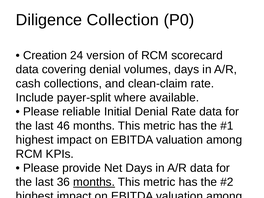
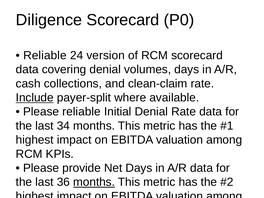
Diligence Collection: Collection -> Scorecard (123, 20)
Creation: Creation -> Reliable (45, 55)
Include underline: none -> present (35, 98)
46: 46 -> 34 (63, 126)
